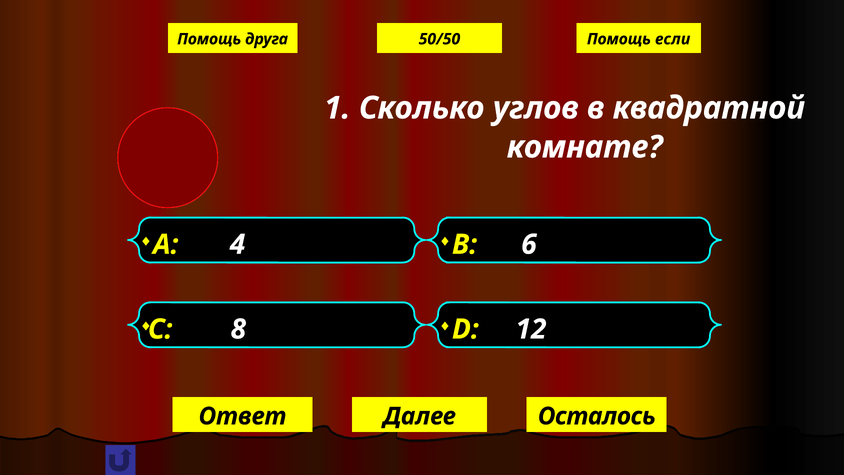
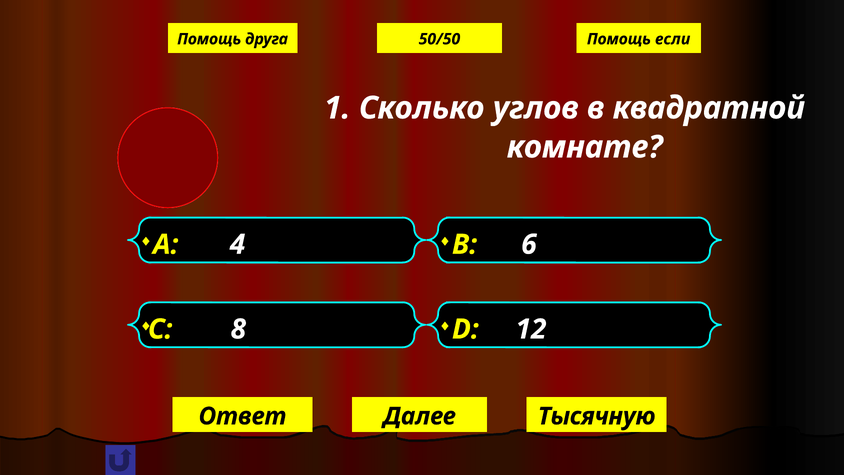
Осталось: Осталось -> Тысячную (597, 416)
